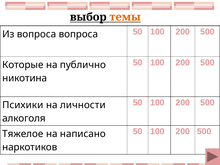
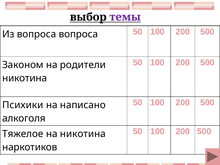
темы colour: orange -> purple (125, 17)
Которые: Которые -> Законом (23, 65)
публично: публично -> родители (83, 65)
личности: личности -> написано (83, 105)
на написано: написано -> никотина (83, 134)
